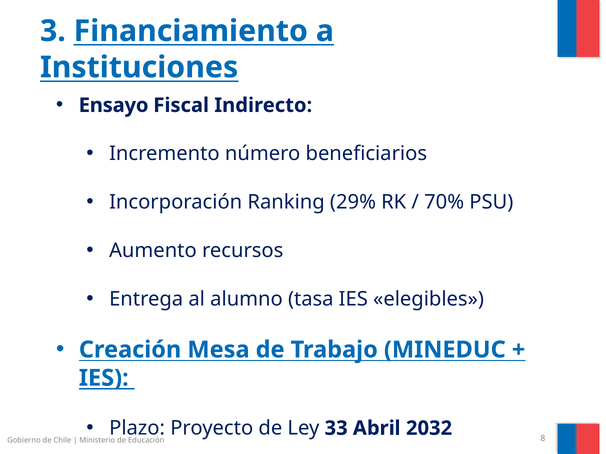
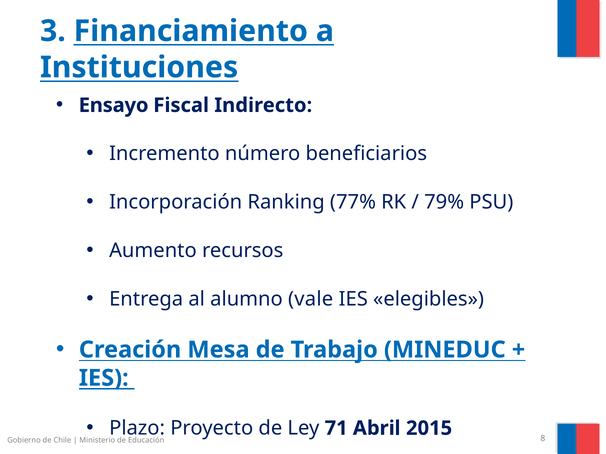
29%: 29% -> 77% (353, 202)
70%: 70% -> 79% (444, 202)
tasa: tasa -> vale (311, 299)
33: 33 -> 71 (336, 429)
2032: 2032 -> 2015 (429, 429)
